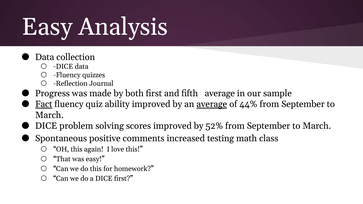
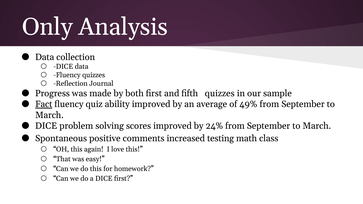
Easy: Easy -> Only (47, 27)
fifth average: average -> quizzes (220, 93)
average underline: present -> none (212, 104)
44%: 44% -> 49% (248, 104)
52%: 52% -> 24% (214, 126)
